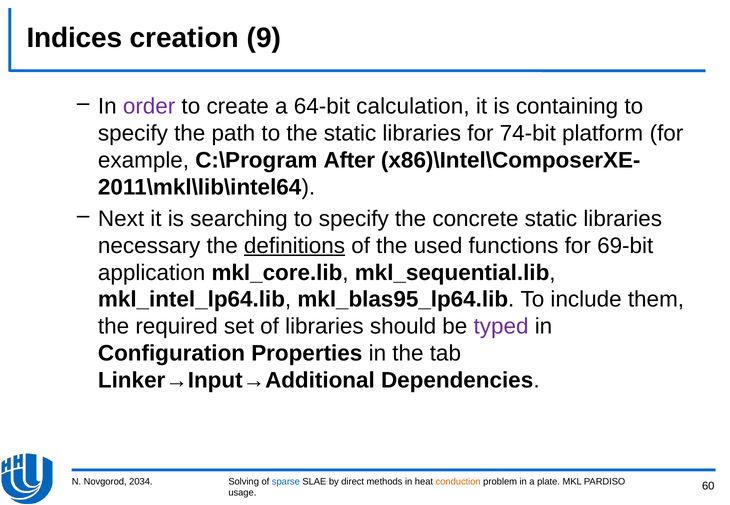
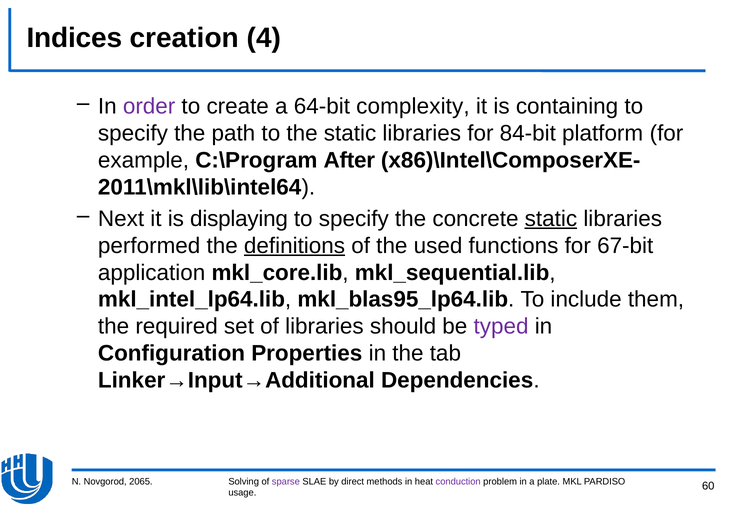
9: 9 -> 4 (264, 38)
calculation: calculation -> complexity (413, 107)
74-bit: 74-bit -> 84-bit (528, 134)
searching: searching -> displaying (239, 219)
static underline: none -> present (551, 219)
necessary: necessary -> performed (149, 246)
69-bit: 69-bit -> 67-bit (625, 246)
2034: 2034 -> 2065 (141, 482)
sparse colour: blue -> purple (286, 482)
conduction colour: orange -> purple (458, 482)
